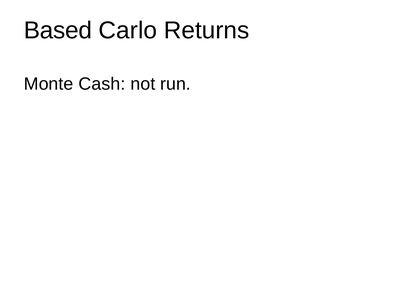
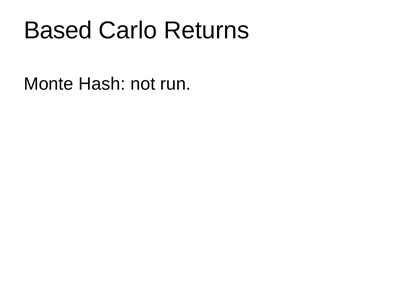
Cash: Cash -> Hash (102, 84)
